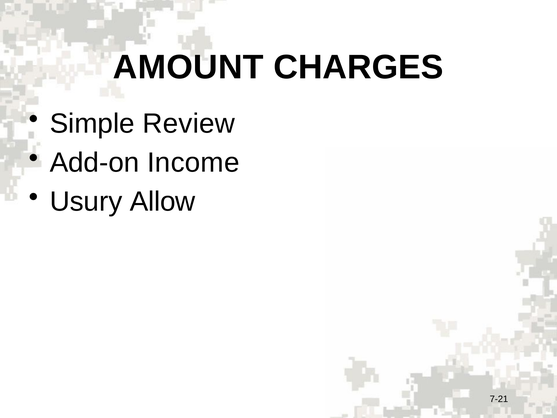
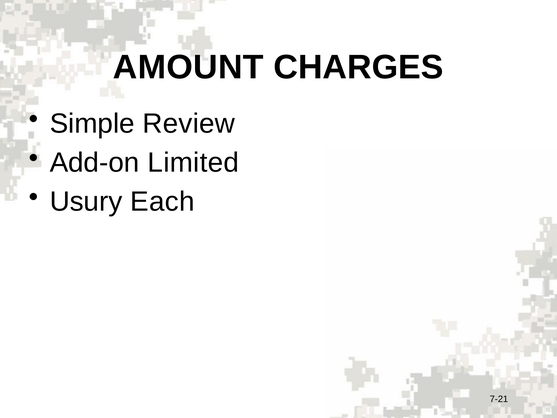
Income: Income -> Limited (193, 163)
Allow: Allow -> Each (162, 202)
